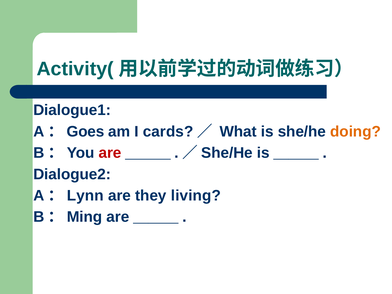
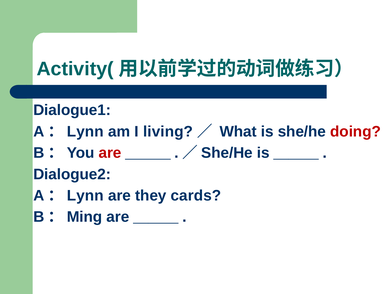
Goes: Goes -> Lynn (85, 132)
cards: cards -> living (168, 132)
doing colour: orange -> red (356, 132)
living: living -> cards (196, 196)
